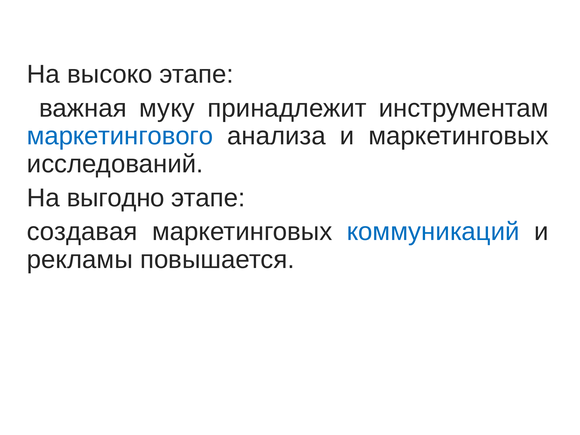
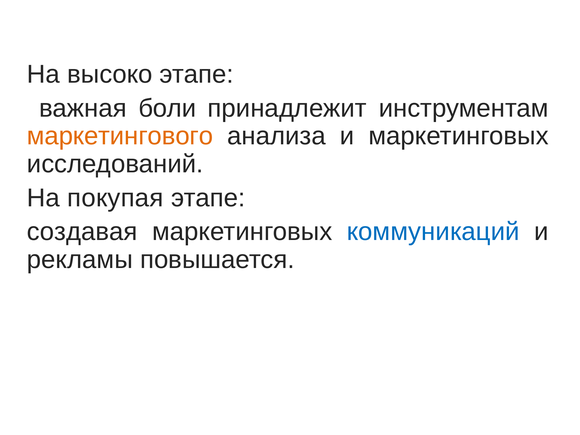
муку: муку -> боли (167, 108)
маркетингового colour: blue -> orange (120, 136)
выгодно: выгодно -> покупая (115, 198)
